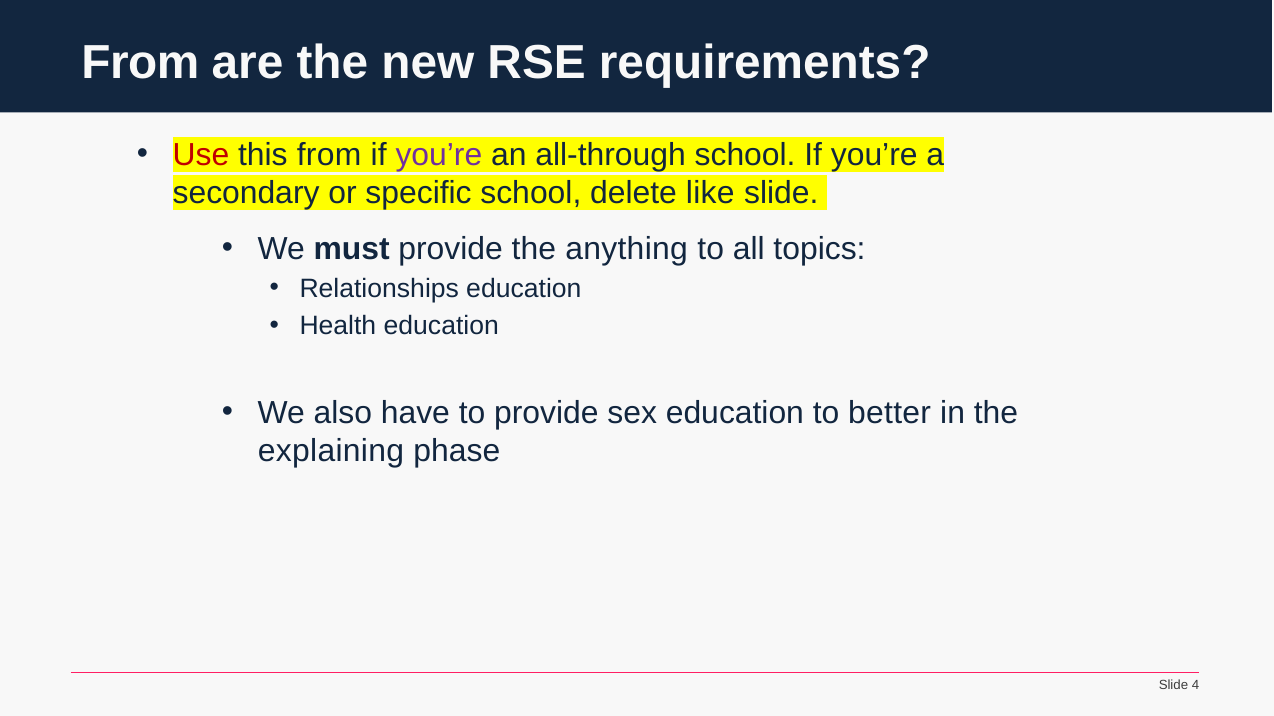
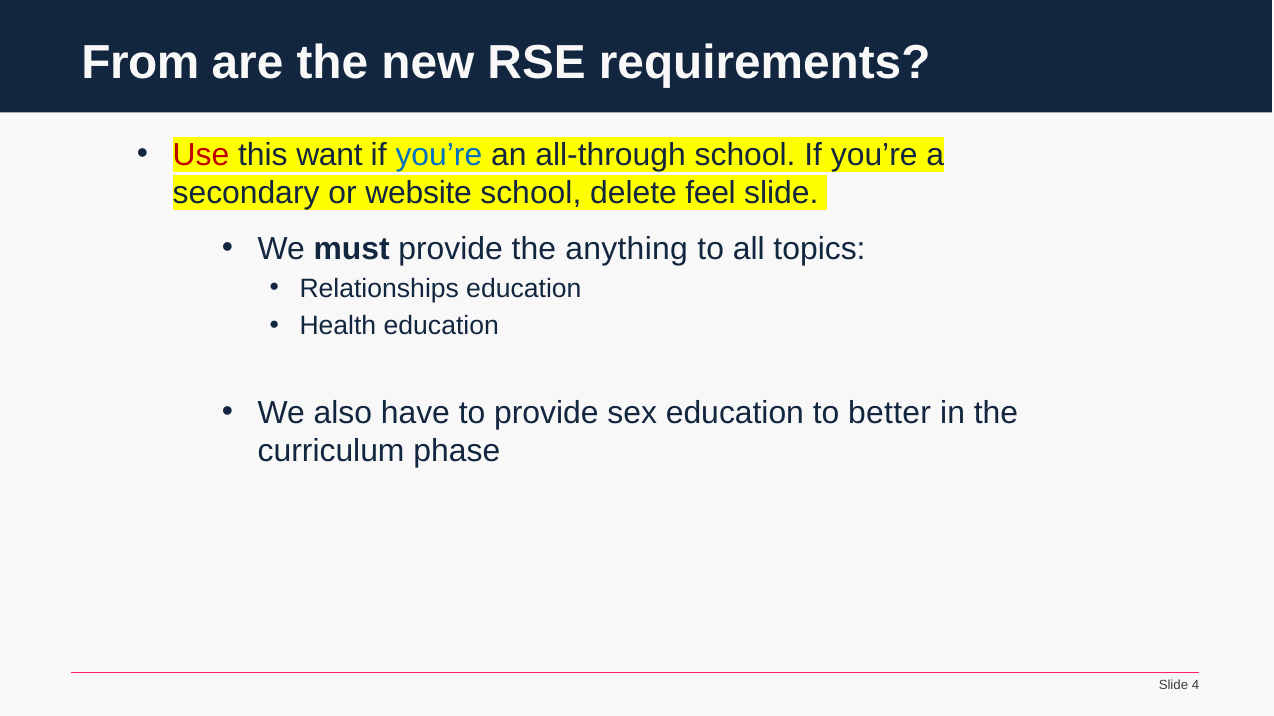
this from: from -> want (329, 155)
you’re colour: purple -> blue (439, 155)
specific: specific -> website (419, 193)
like: like -> feel (711, 193)
explaining: explaining -> curriculum (331, 452)
